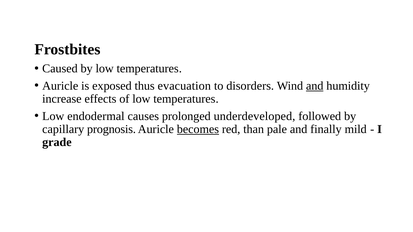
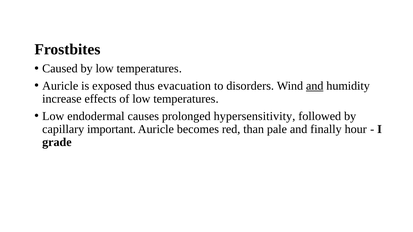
underdeveloped: underdeveloped -> hypersensitivity (254, 116)
prognosis: prognosis -> important (111, 129)
becomes underline: present -> none (198, 129)
mild: mild -> hour (356, 129)
